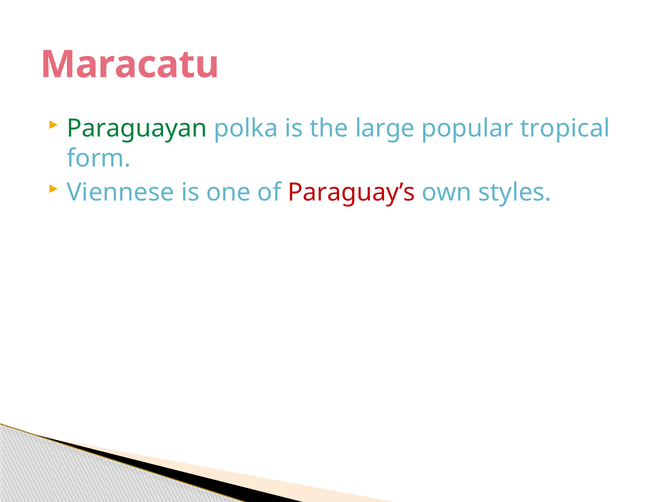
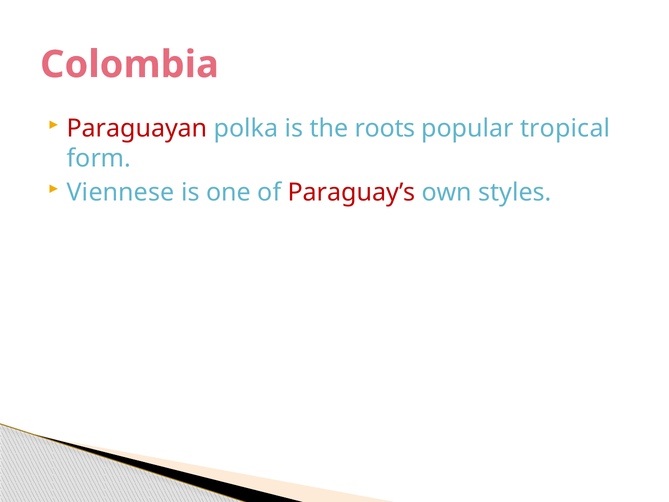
Maracatu: Maracatu -> Colombia (129, 65)
Paraguayan colour: green -> red (137, 128)
large: large -> roots (385, 128)
